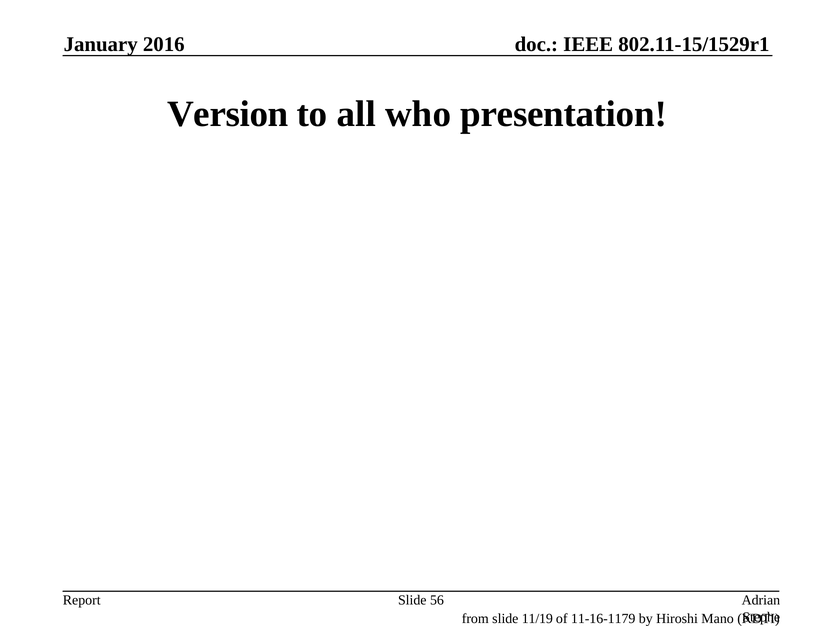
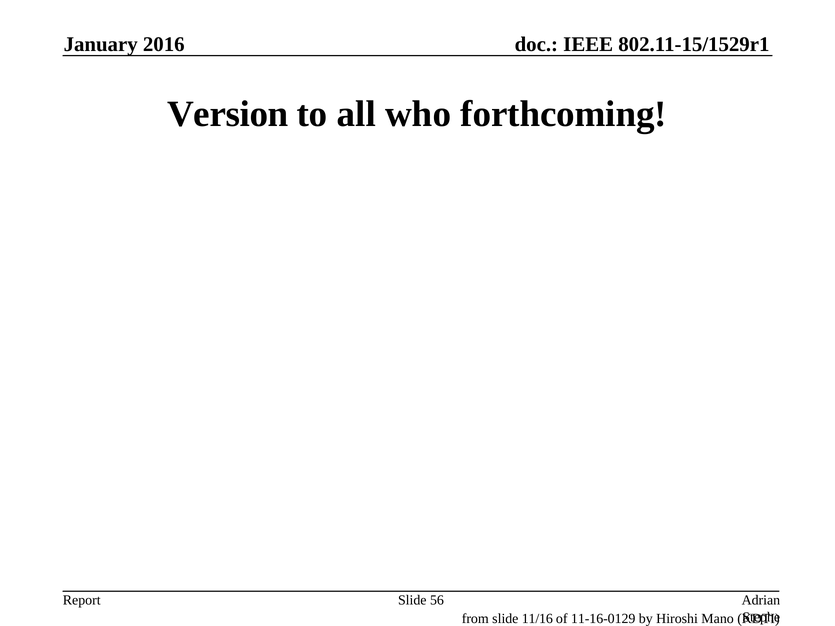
presentation: presentation -> forthcoming (564, 114)
11/19: 11/19 -> 11/16 (537, 619)
11-16-1179: 11-16-1179 -> 11-16-0129 (603, 619)
